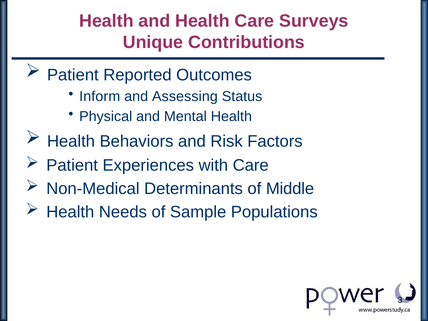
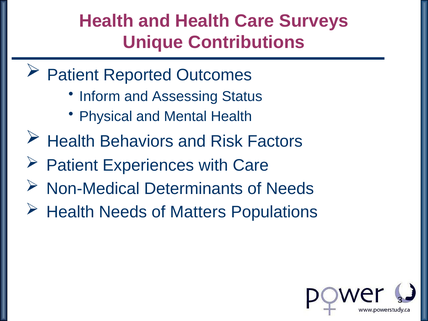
of Middle: Middle -> Needs (290, 189)
Sample: Sample -> Matters (198, 212)
